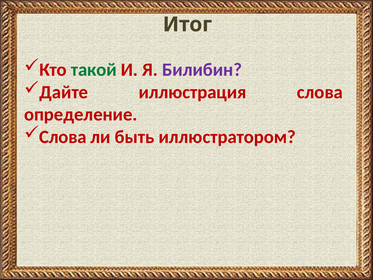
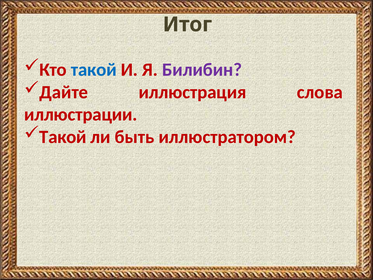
такой colour: green -> blue (94, 70)
определение: определение -> иллюстрации (81, 114)
Слова: Слова -> Такой (63, 137)
